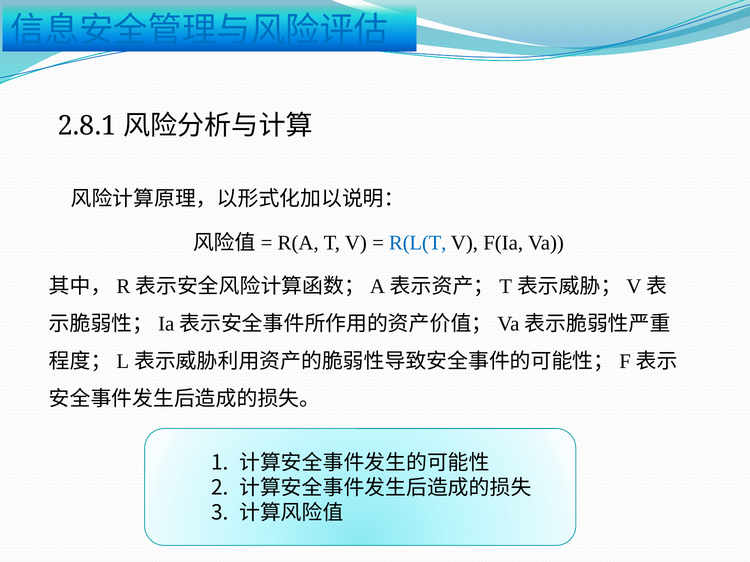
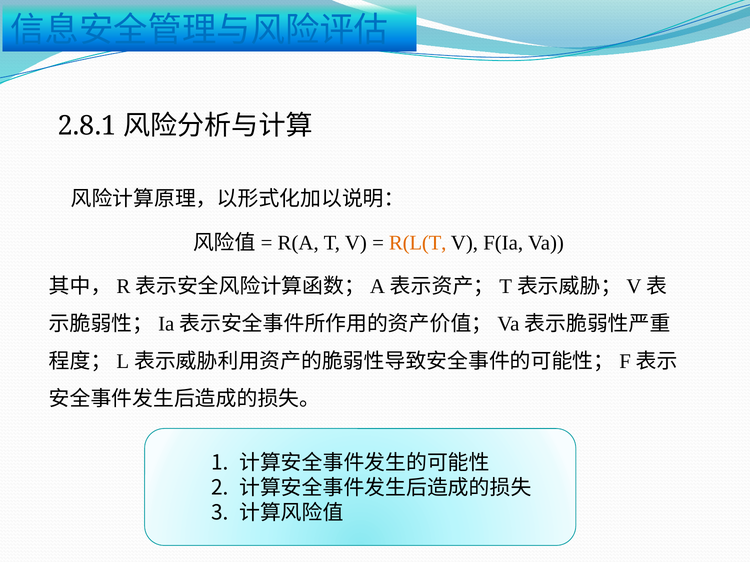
R(L(T colour: blue -> orange (418, 243)
